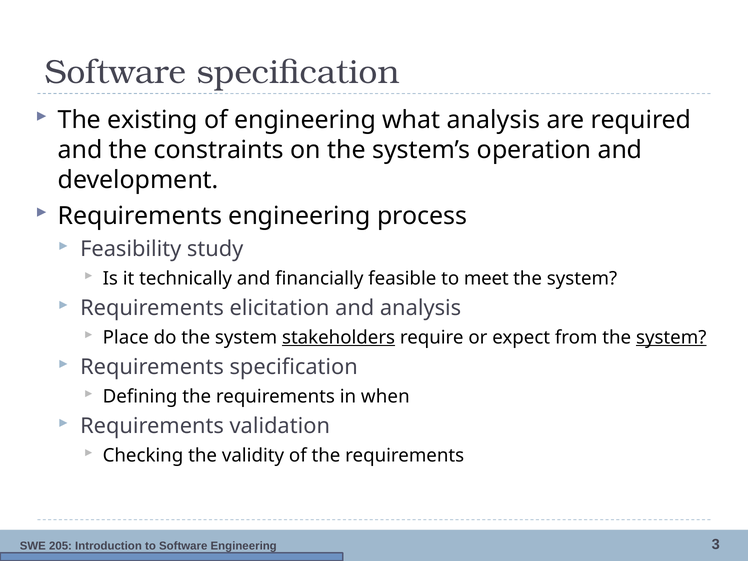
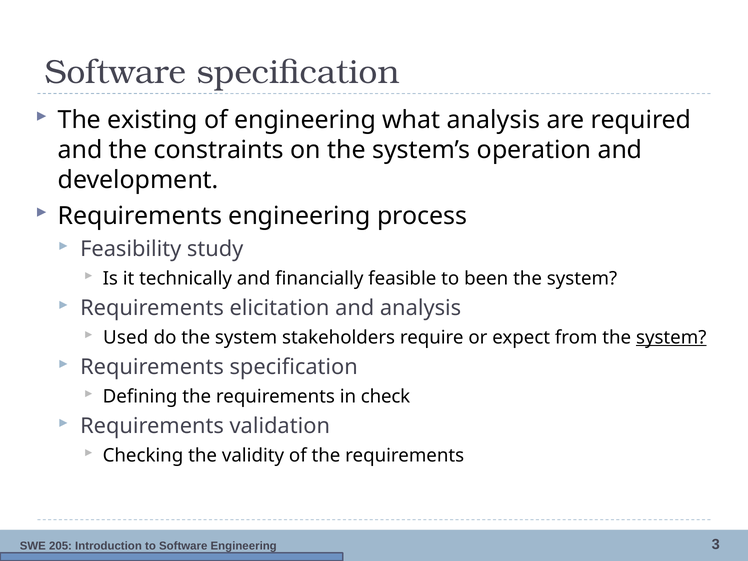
meet: meet -> been (486, 278)
Place: Place -> Used (126, 337)
stakeholders underline: present -> none (339, 337)
when: when -> check (386, 396)
